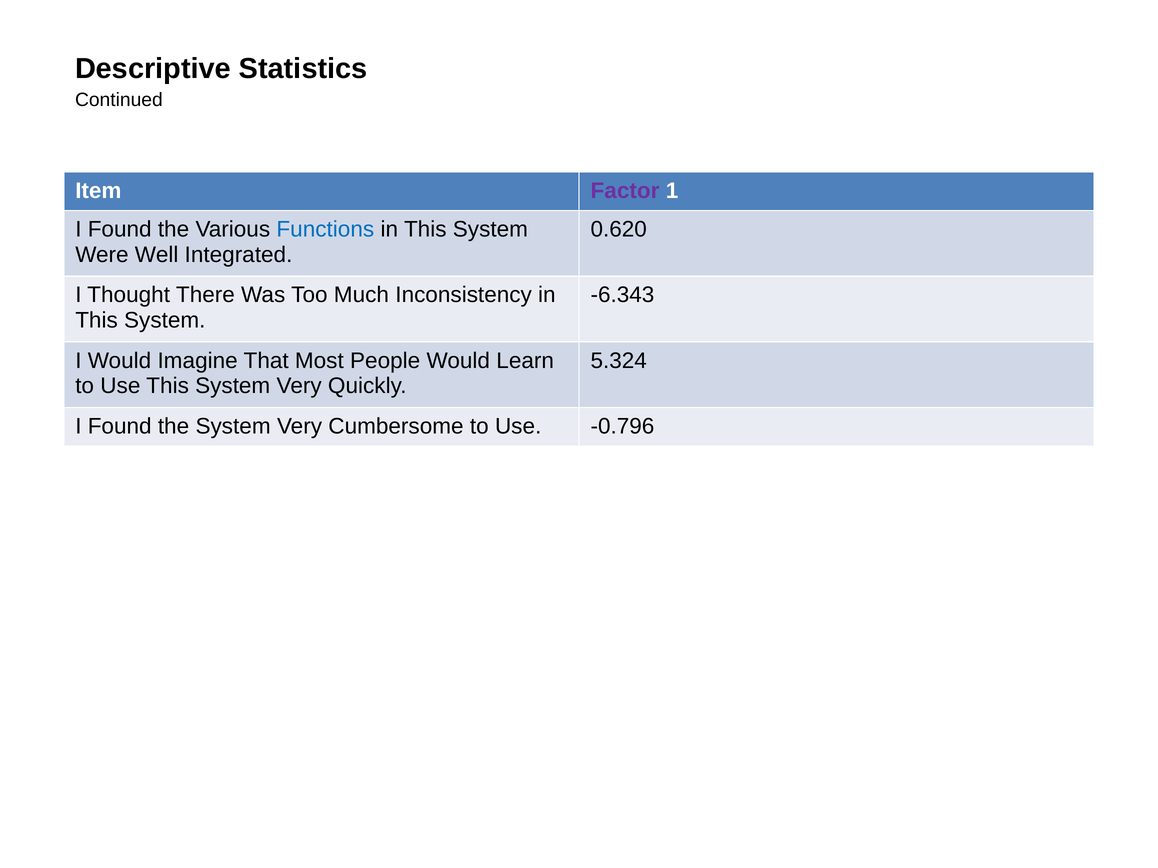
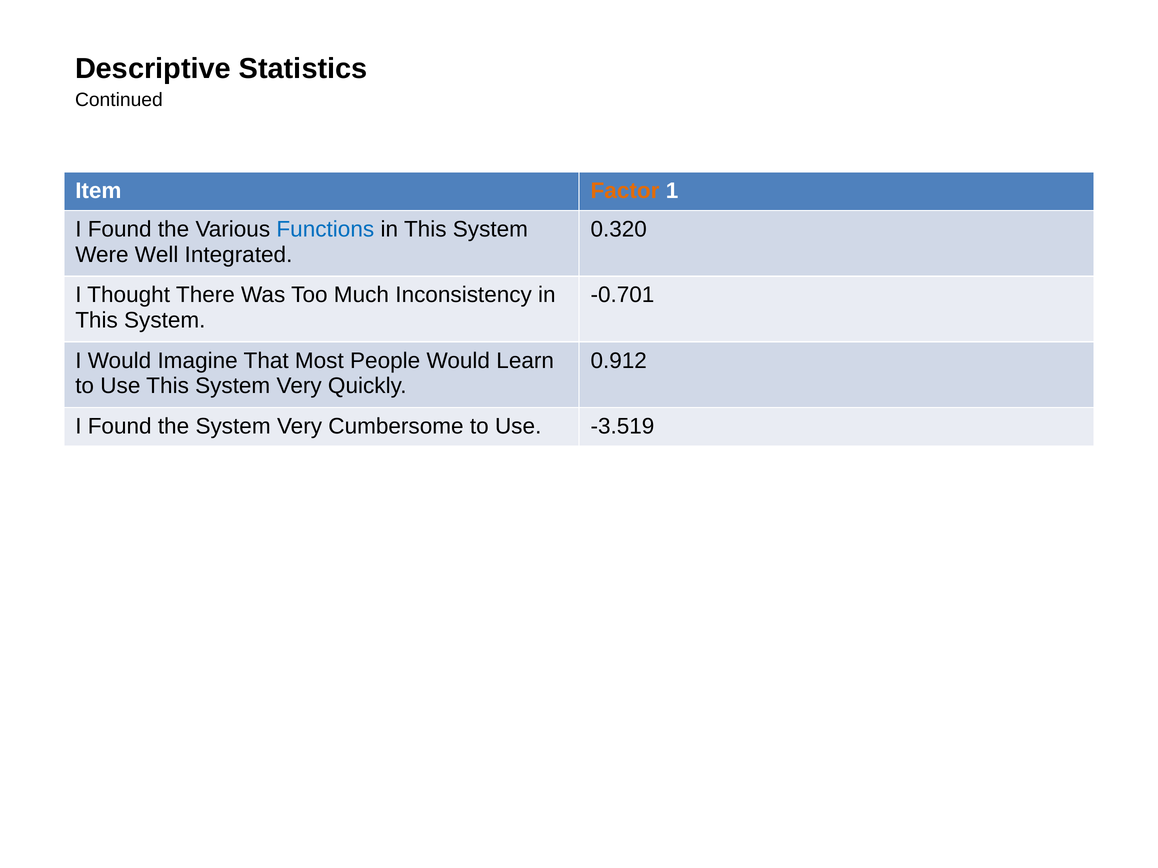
Factor colour: purple -> orange (625, 191)
0.620: 0.620 -> 0.320 (619, 229)
-6.343: -6.343 -> -0.701 (622, 295)
5.324: 5.324 -> 0.912 (619, 361)
-0.796: -0.796 -> -3.519 (622, 427)
